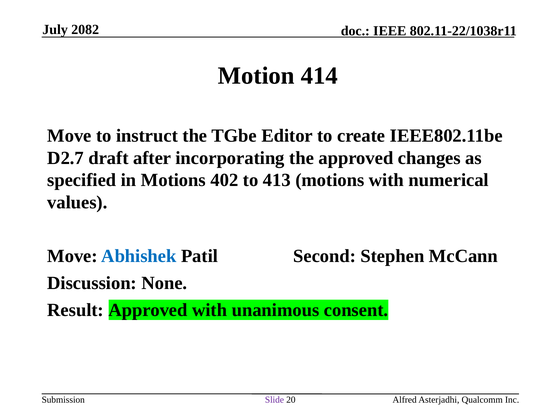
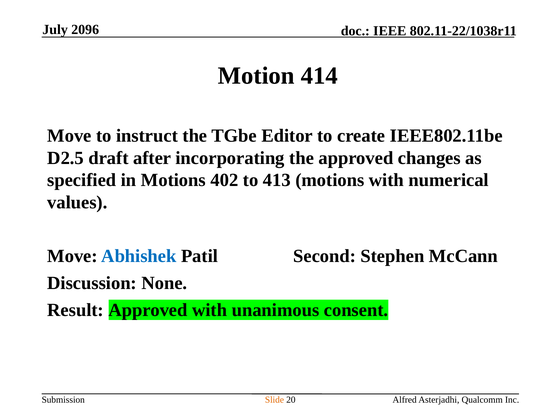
2082: 2082 -> 2096 (85, 29)
D2.7: D2.7 -> D2.5 (66, 158)
Slide colour: purple -> orange (274, 400)
